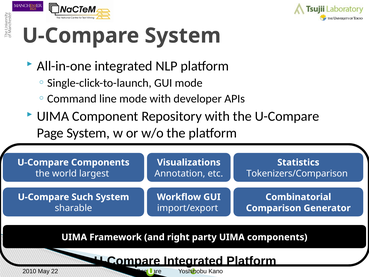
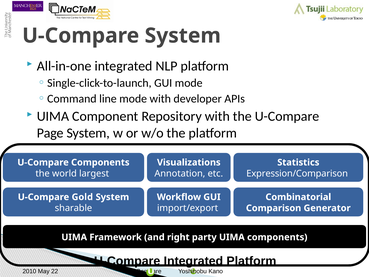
Tokenizers/Comparison: Tokenizers/Comparison -> Expression/Comparison (297, 173)
Such: Such -> Gold (82, 197)
